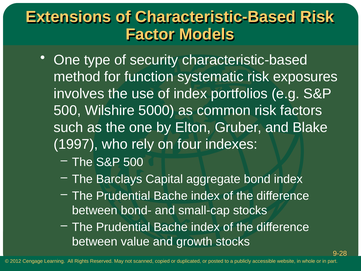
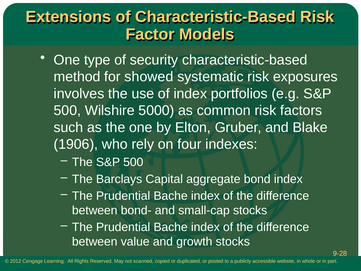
function: function -> showed (149, 77)
1997: 1997 -> 1906 (76, 144)
